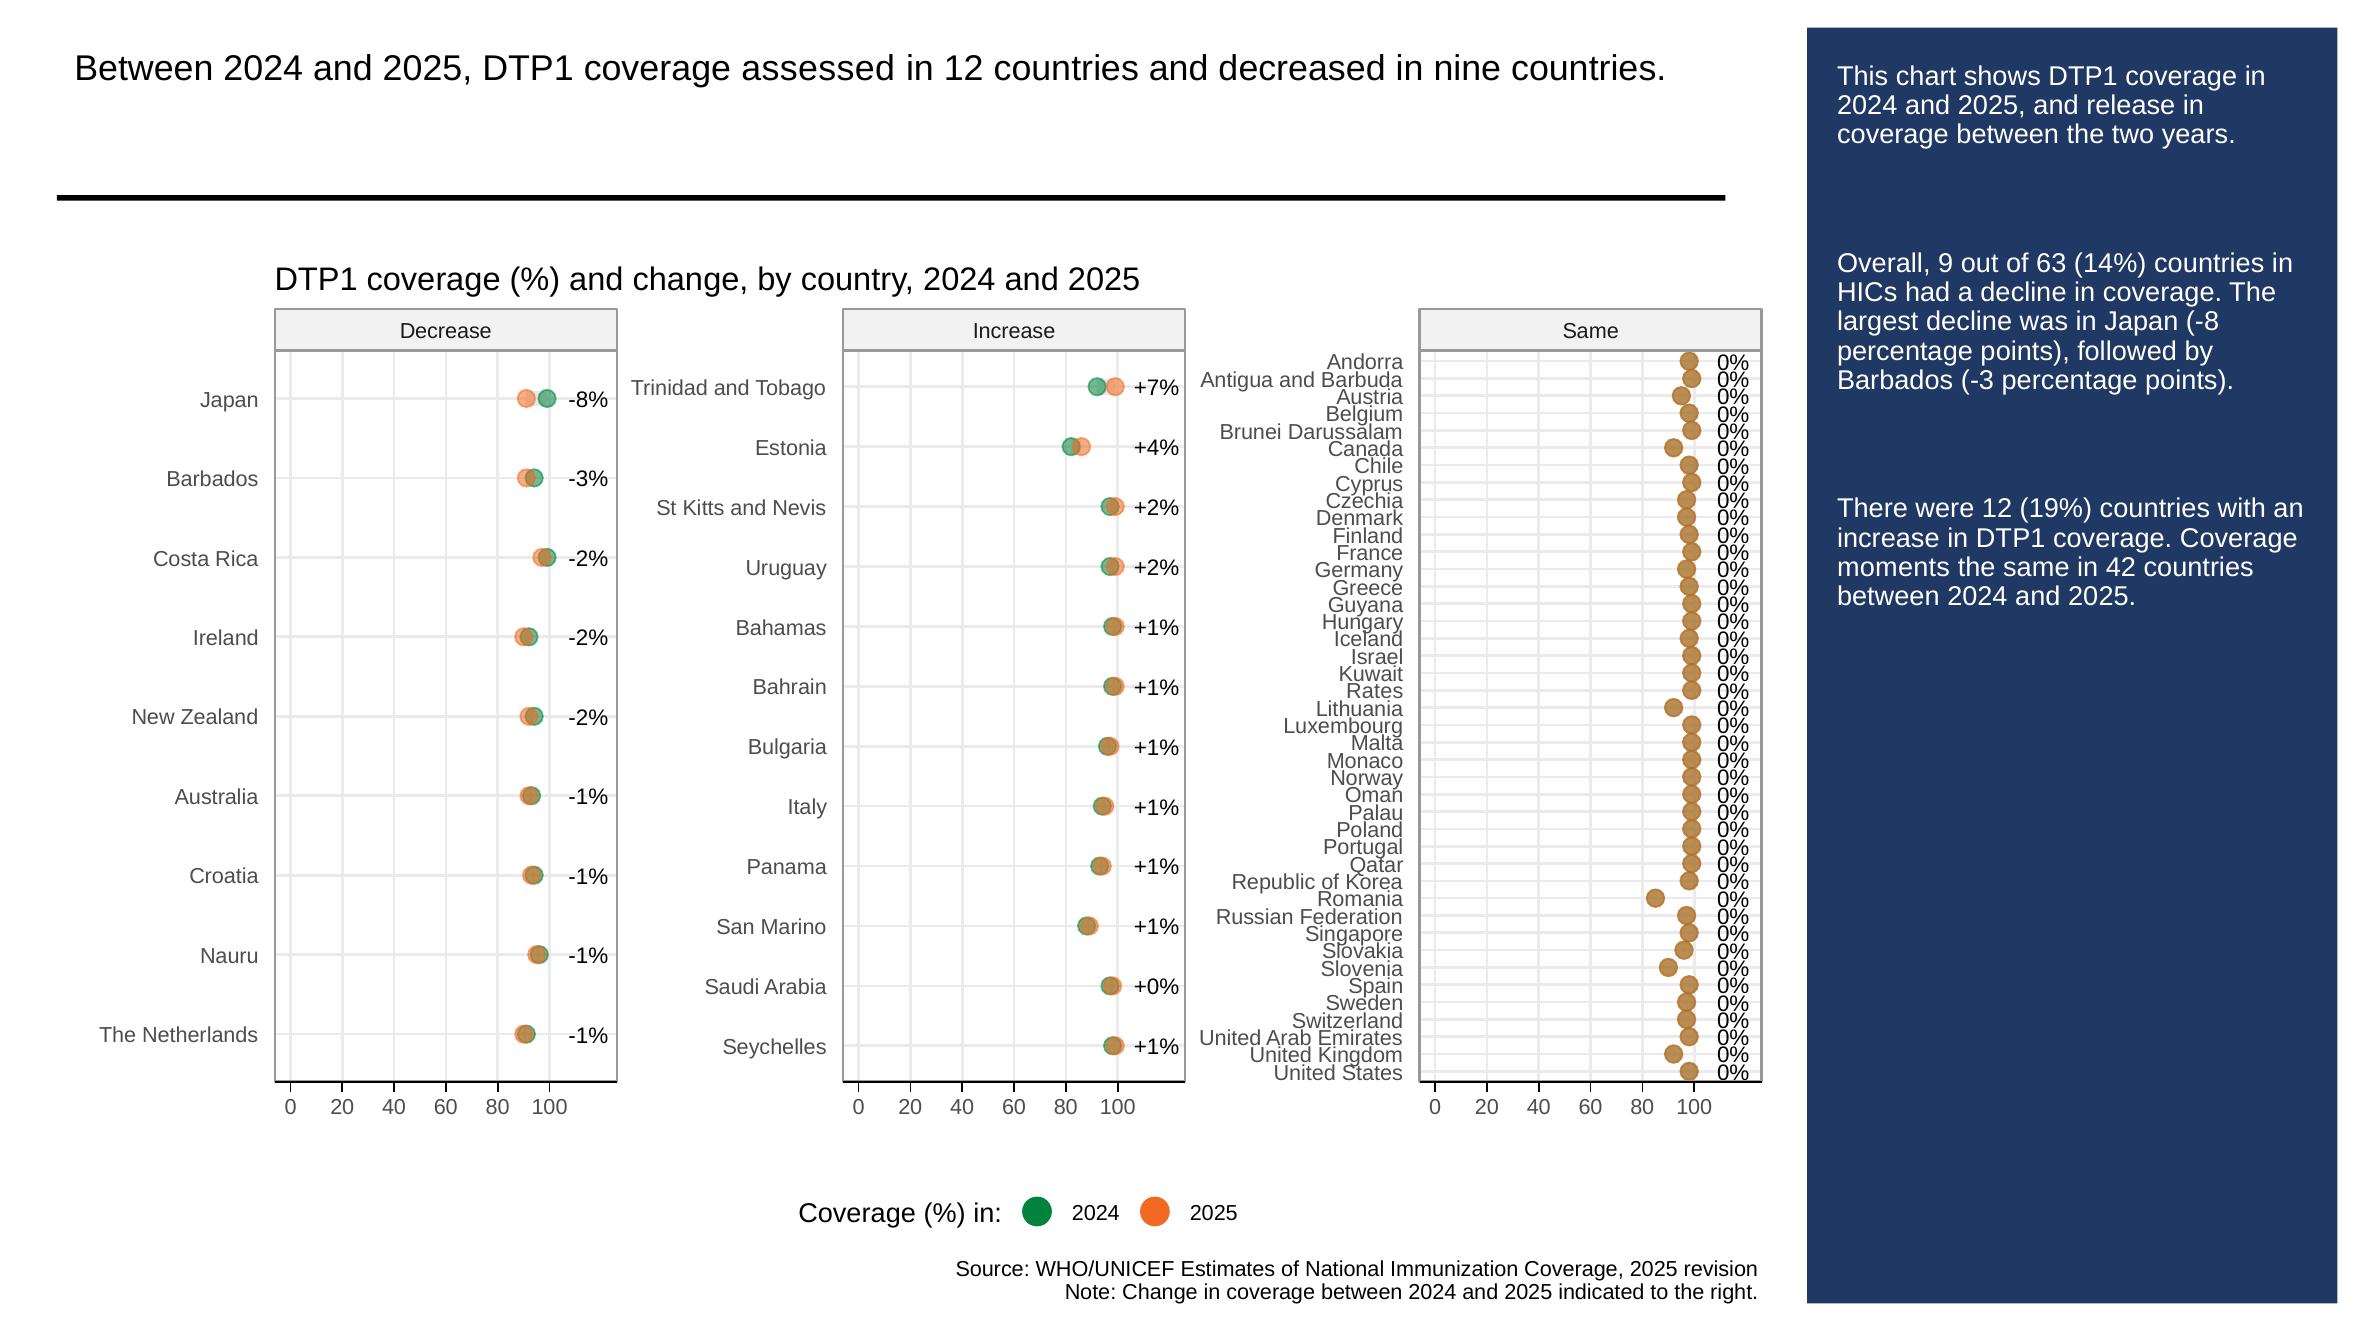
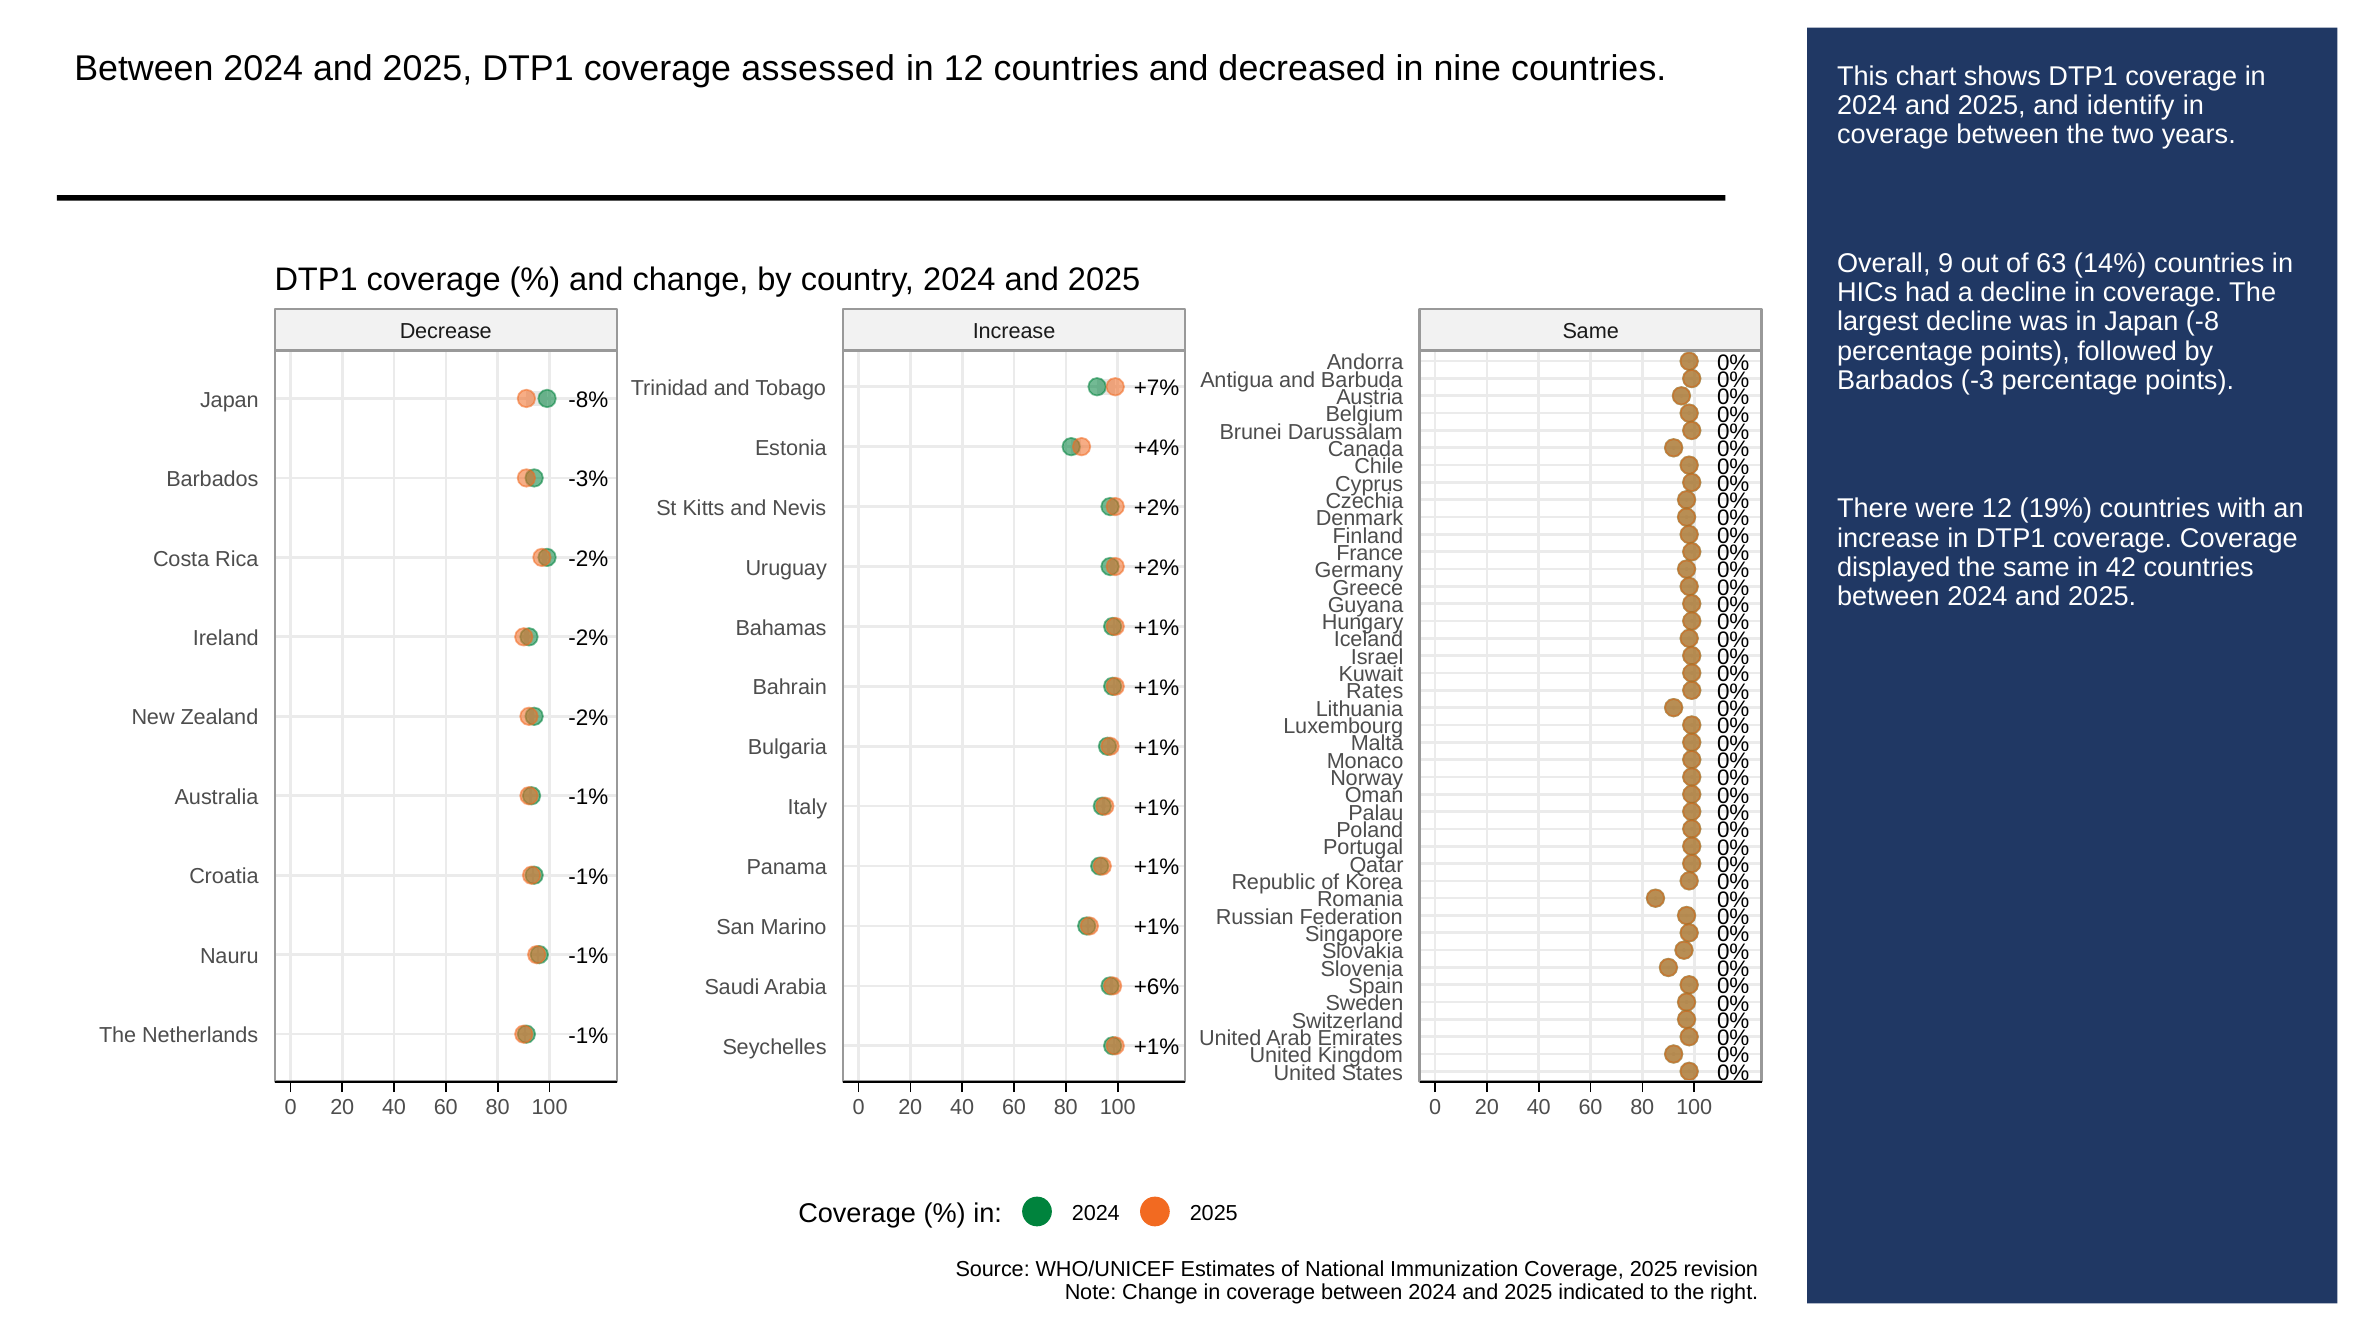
release: release -> identify (2131, 106)
moments: moments -> displayed (1894, 568)
+0%: +0% -> +6% (1157, 988)
